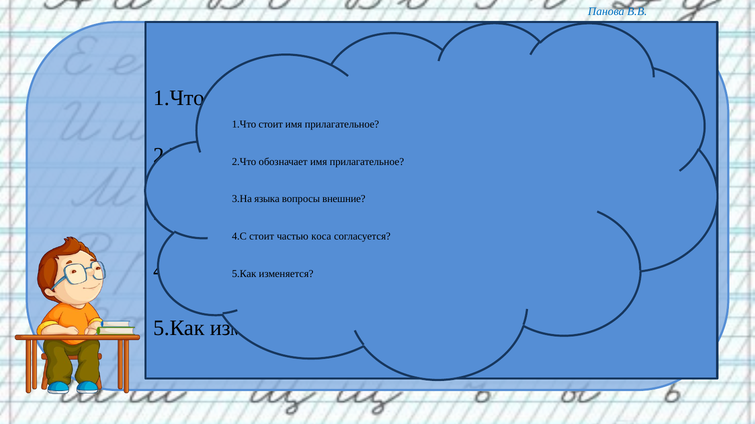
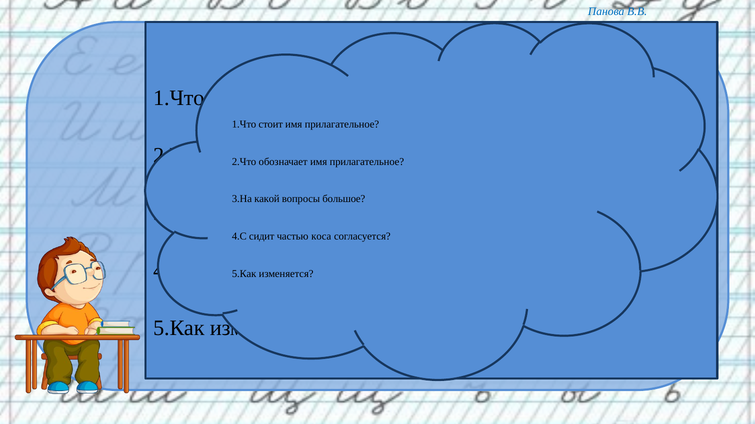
3.На языка: языка -> какой (267, 199)
внешние: внешние -> большое (344, 199)
4.С стоит: стоит -> сидит (262, 237)
